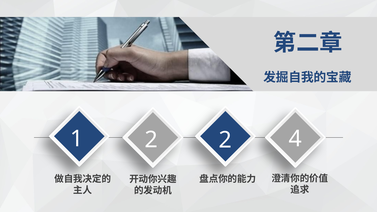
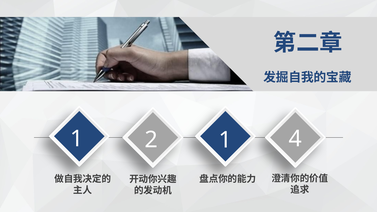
2 2: 2 -> 1 (225, 140)
